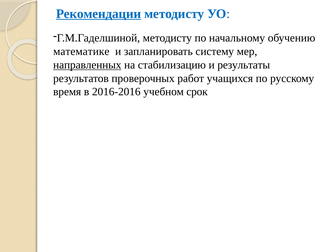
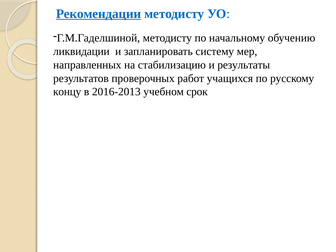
математике: математике -> ликвидации (81, 51)
направленных underline: present -> none (87, 65)
время: время -> концу (67, 92)
2016-2016: 2016-2016 -> 2016-2013 (116, 92)
